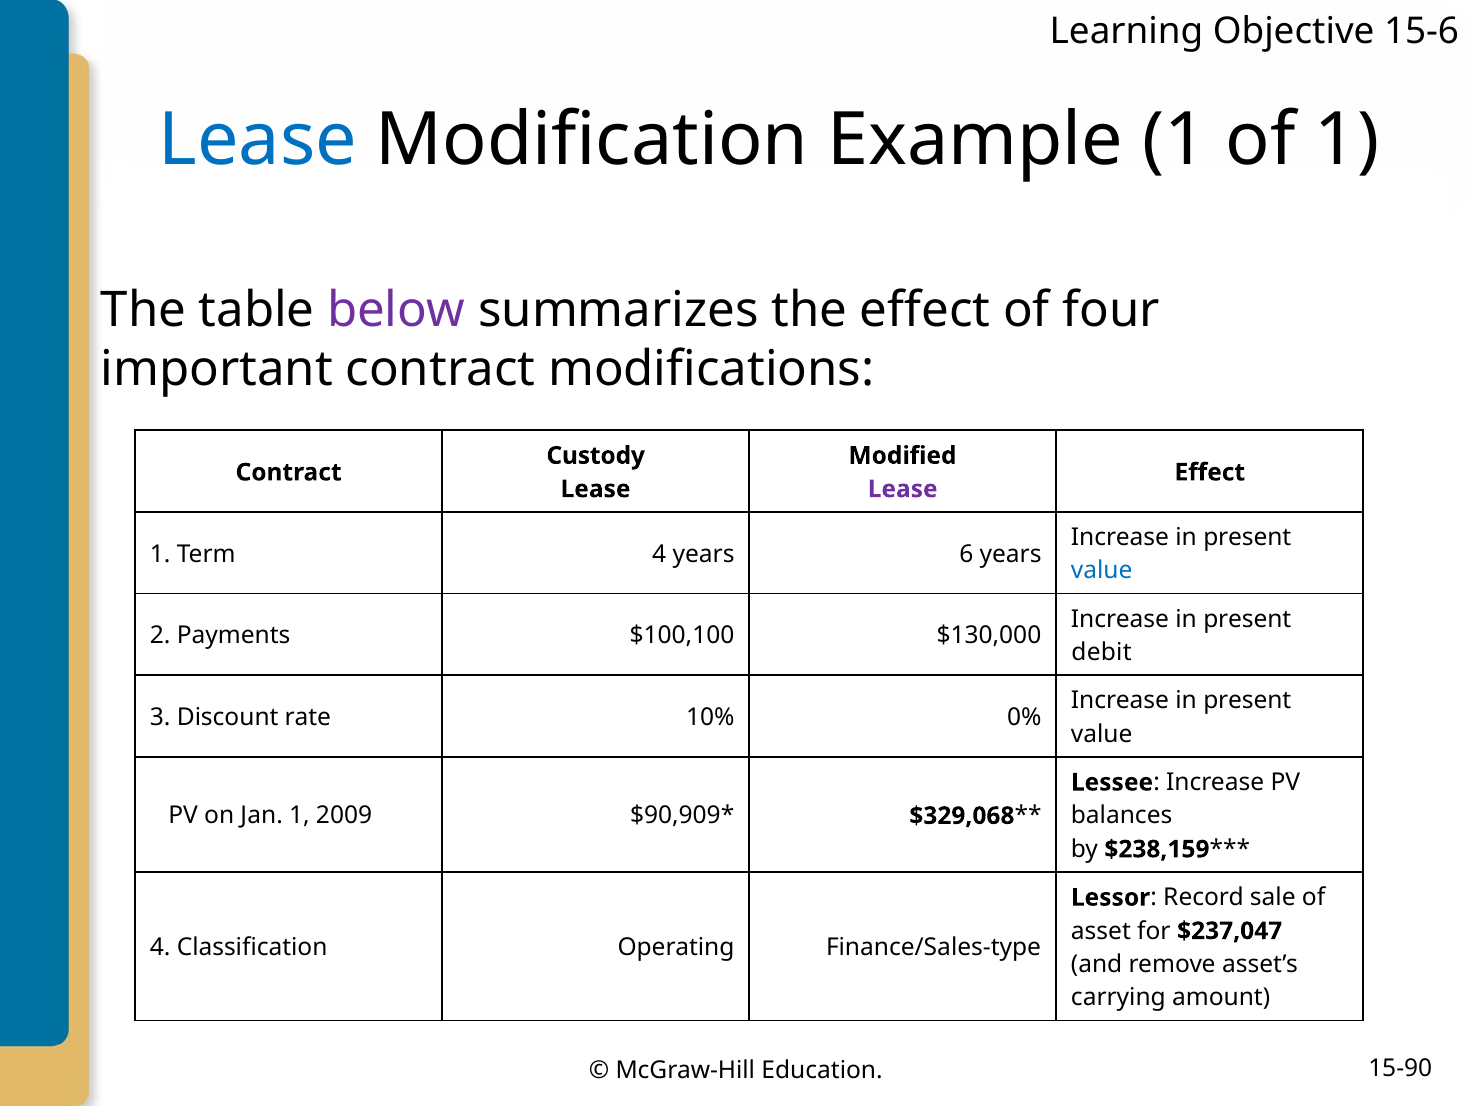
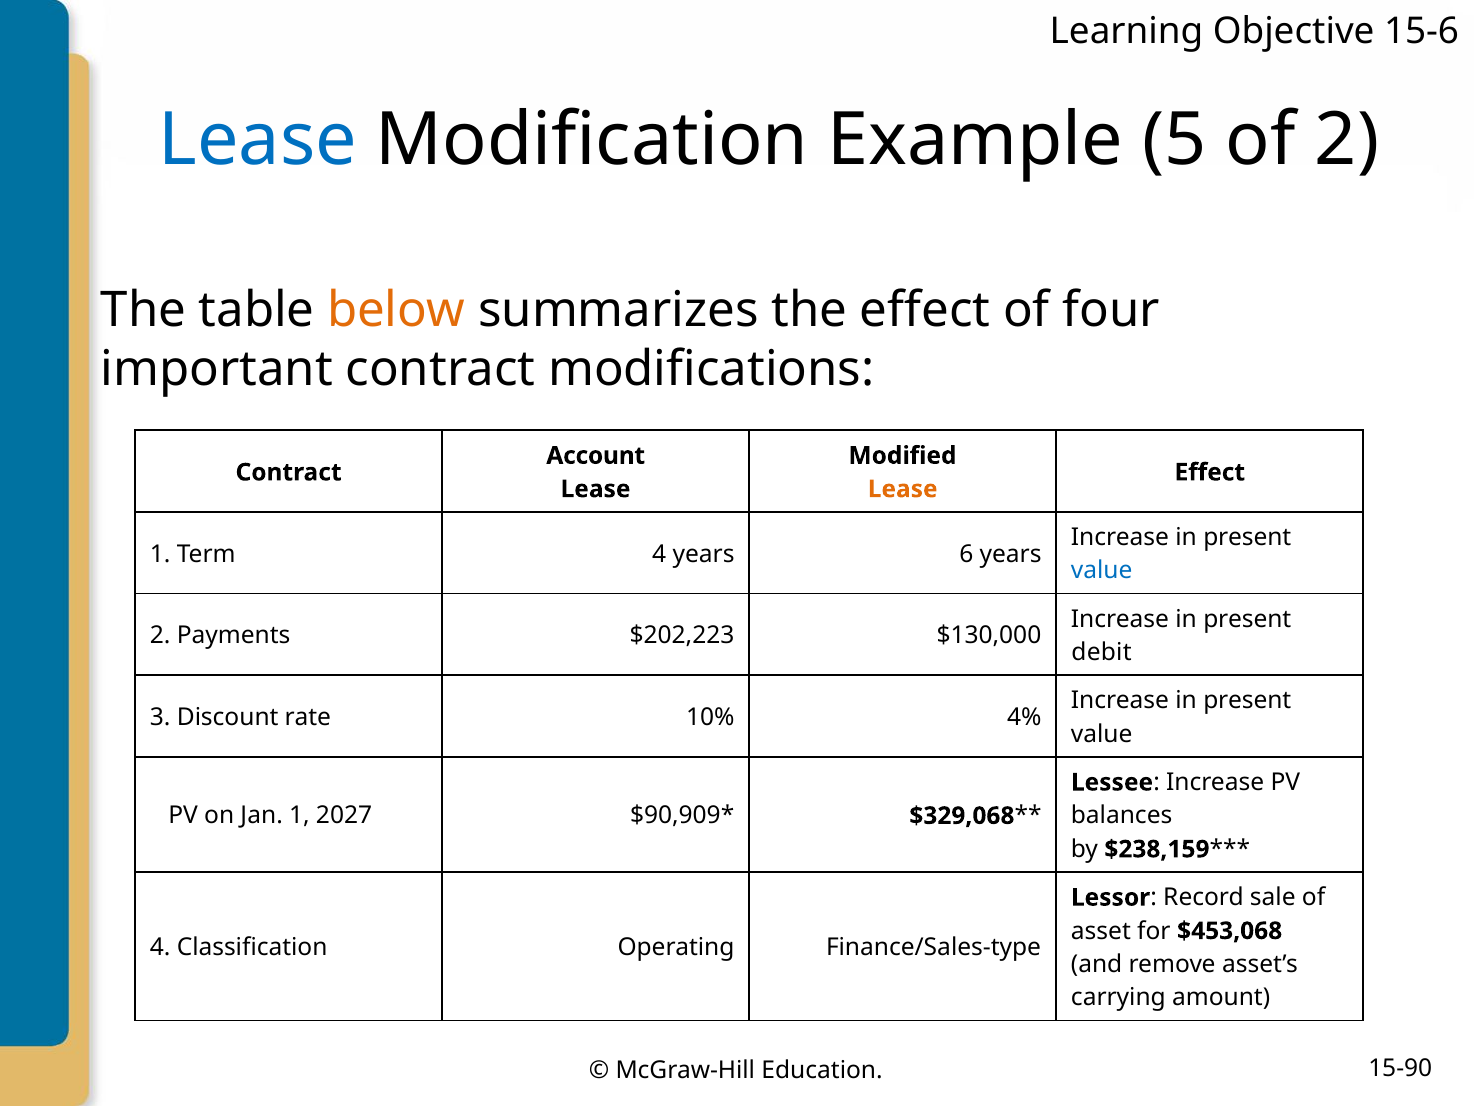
Example 1: 1 -> 5 (1175, 140)
of 1: 1 -> 2 (1347, 140)
below colour: purple -> orange (396, 311)
Custody: Custody -> Account (596, 455)
Lease colour: purple -> orange (903, 489)
$100,100: $100,100 -> $202,223 (682, 635)
0%: 0% -> 4% (1024, 717)
2009: 2009 -> 2027 (344, 815)
$237,047: $237,047 -> $453,068 (1230, 931)
